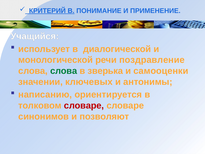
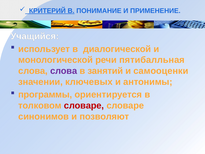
поздравление: поздравление -> пятибалльная (152, 60)
слова colour: green -> purple (64, 71)
зверька: зверька -> занятий (105, 71)
написанию: написанию -> программы (45, 94)
